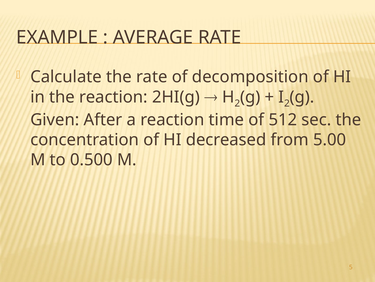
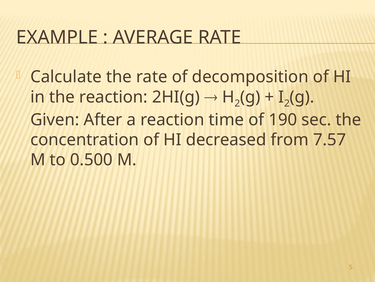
512: 512 -> 190 (283, 120)
5.00: 5.00 -> 7.57 (330, 140)
